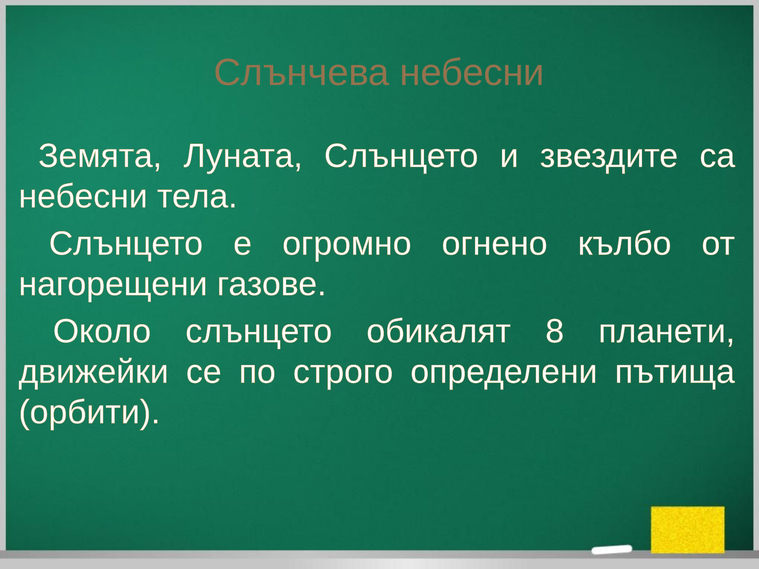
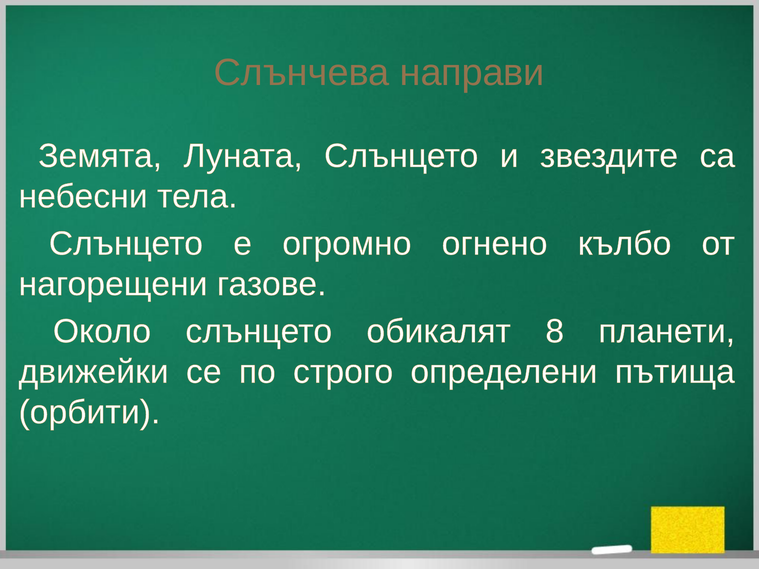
Слънчева небесни: небесни -> направи (472, 73)
